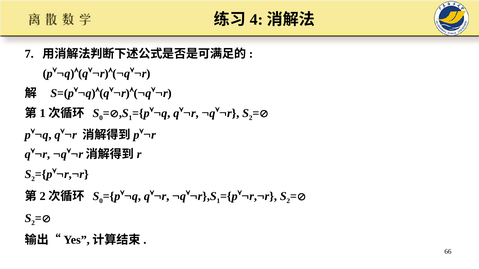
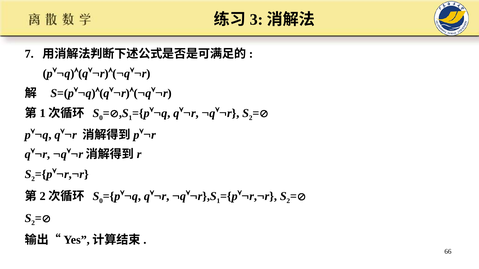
4: 4 -> 3 (256, 20)
